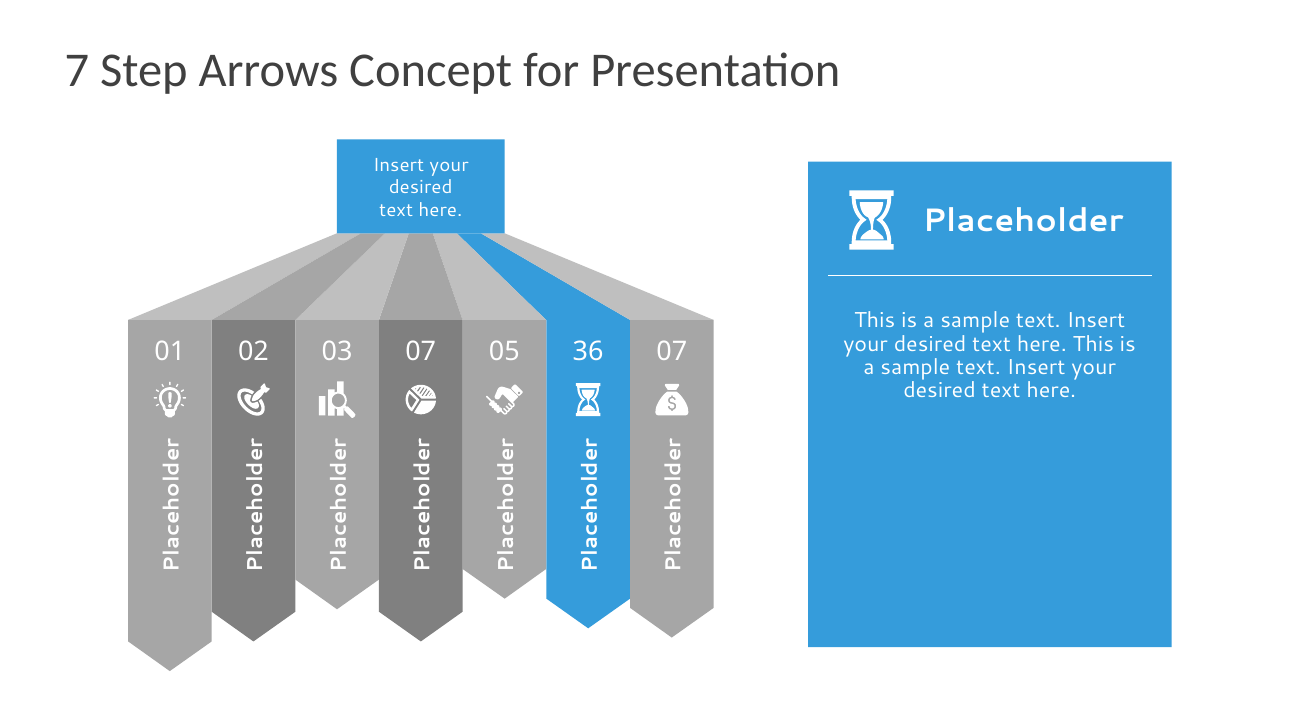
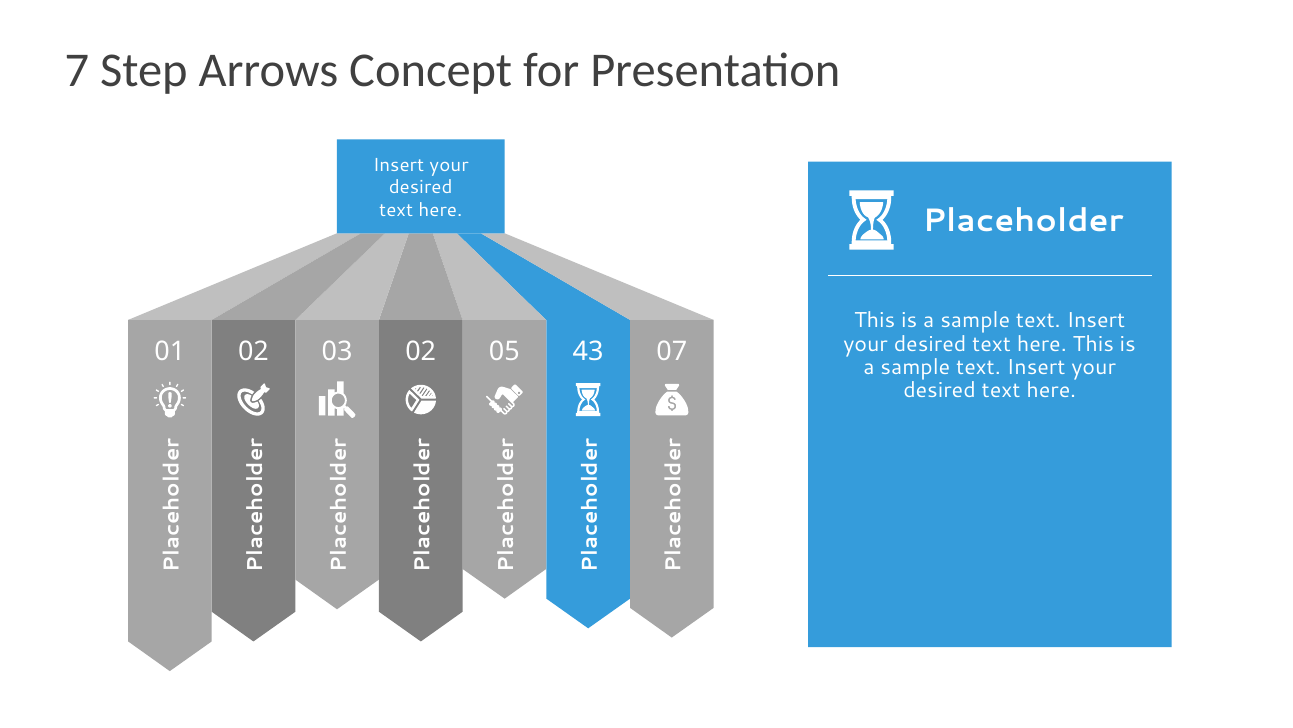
03 07: 07 -> 02 (421, 352)
36: 36 -> 43 (588, 352)
